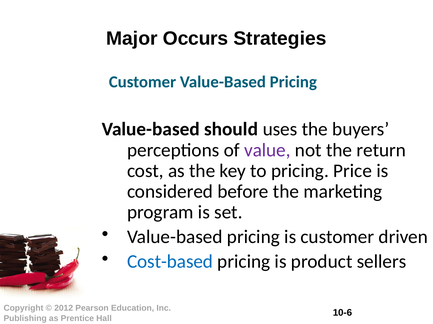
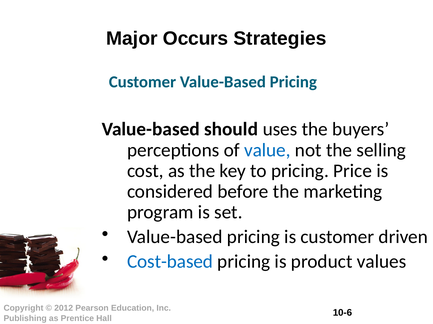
value colour: purple -> blue (267, 150)
return: return -> selling (381, 150)
sellers: sellers -> values (382, 262)
